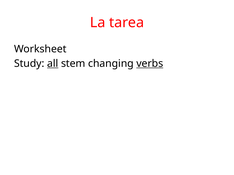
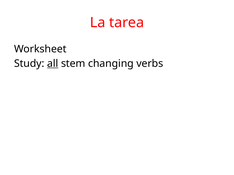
verbs underline: present -> none (150, 64)
